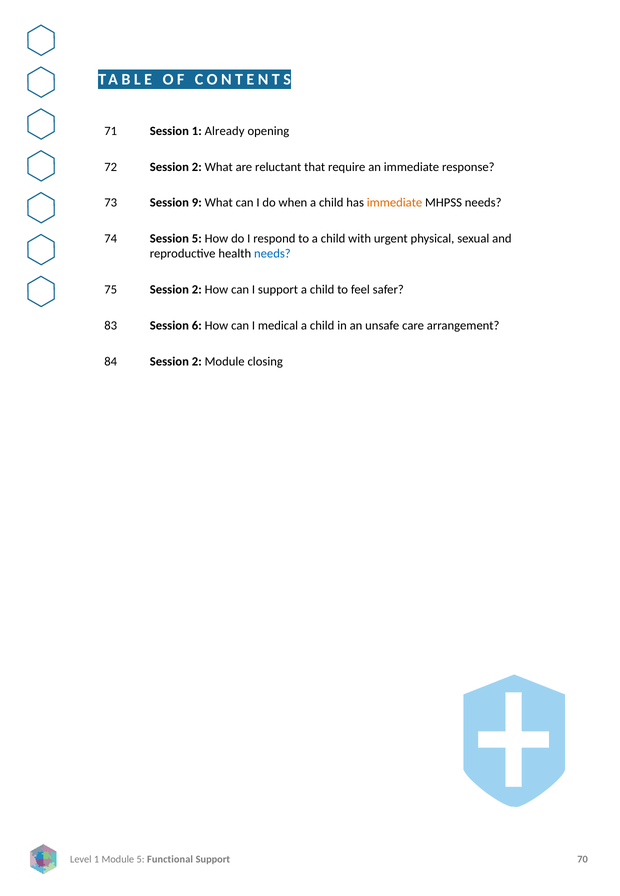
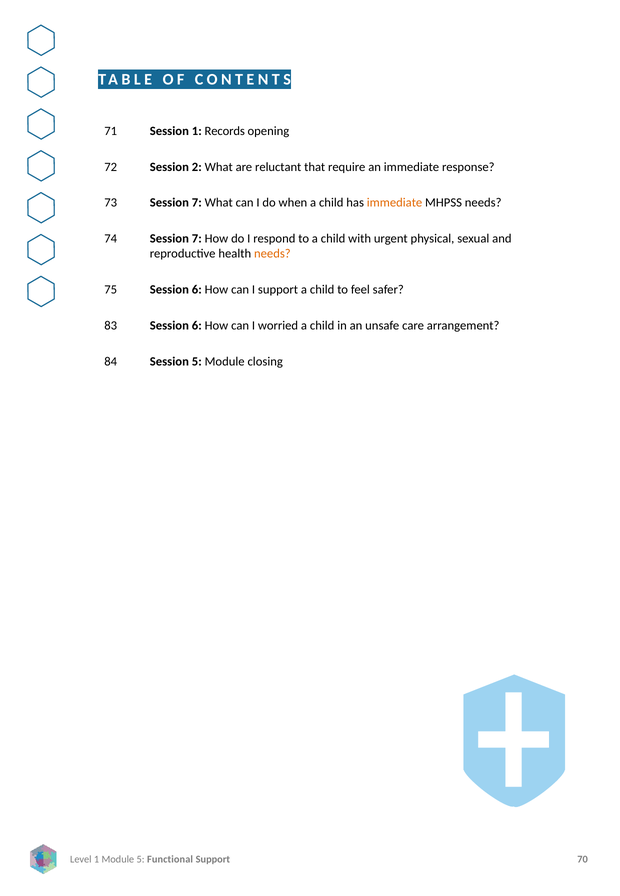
Already: Already -> Records (225, 131)
9: 9 -> 7 (197, 203)
5: 5 -> 7 (197, 238)
needs colour: blue -> orange (272, 254)
2: 2 -> 6 (197, 289)
medical: medical -> worried (278, 325)
2: 2 -> 5 (197, 361)
